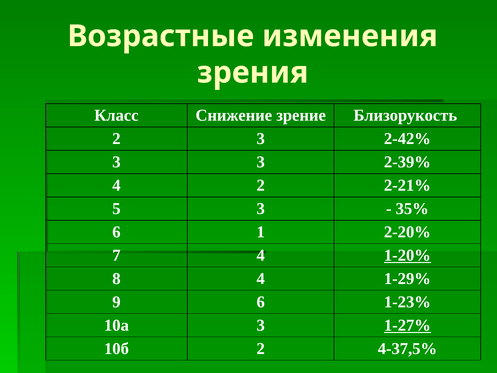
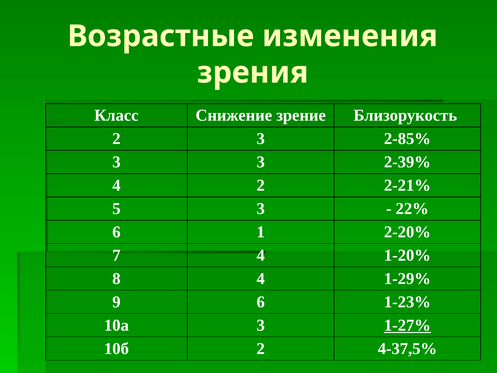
2-42%: 2-42% -> 2-85% (407, 139)
35%: 35% -> 22% (412, 209)
1-20% underline: present -> none (407, 255)
